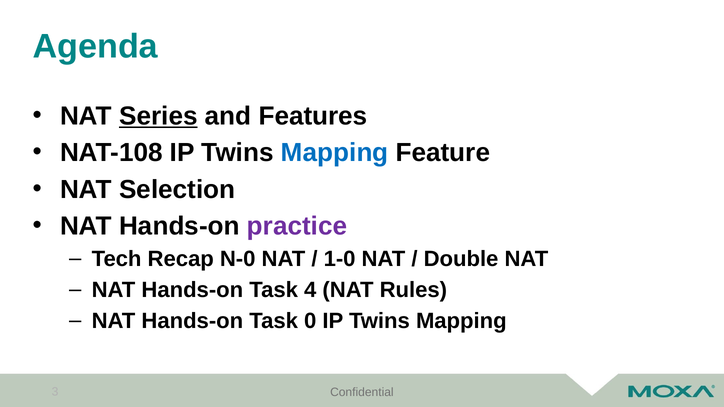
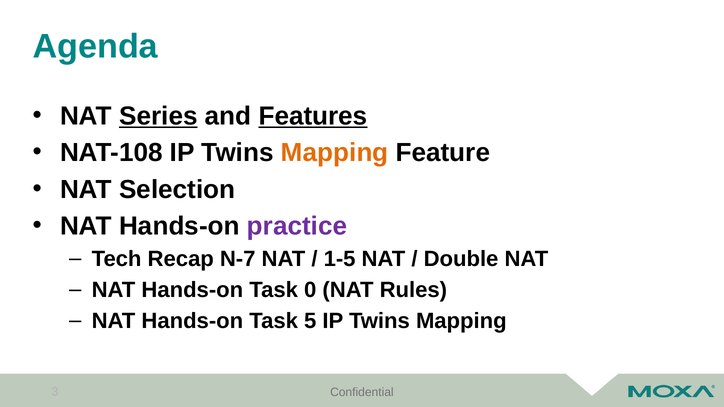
Features underline: none -> present (313, 116)
Mapping colour: blue -> orange (335, 153)
N-0: N-0 -> N-7 (238, 259)
1-0: 1-0 -> 1-5 (340, 259)
4: 4 -> 0 (310, 290)
0: 0 -> 5 (310, 321)
